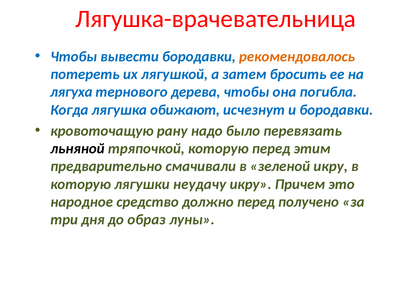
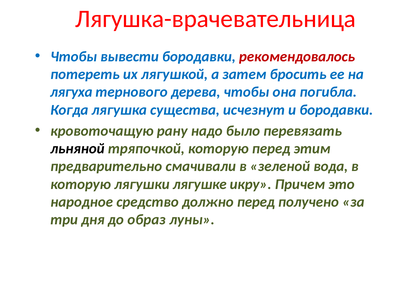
рекомендовалось colour: orange -> red (297, 57)
обижают: обижают -> существа (185, 110)
зеленой икру: икру -> вода (331, 167)
неудачу: неудачу -> лягушке (200, 184)
